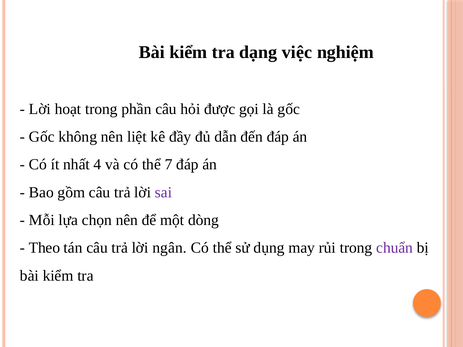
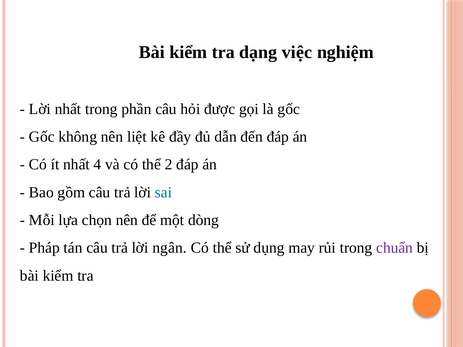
Lời hoạt: hoạt -> nhất (68, 109)
7: 7 -> 2 (169, 165)
sai colour: purple -> blue (163, 192)
Theo: Theo -> Pháp (44, 248)
